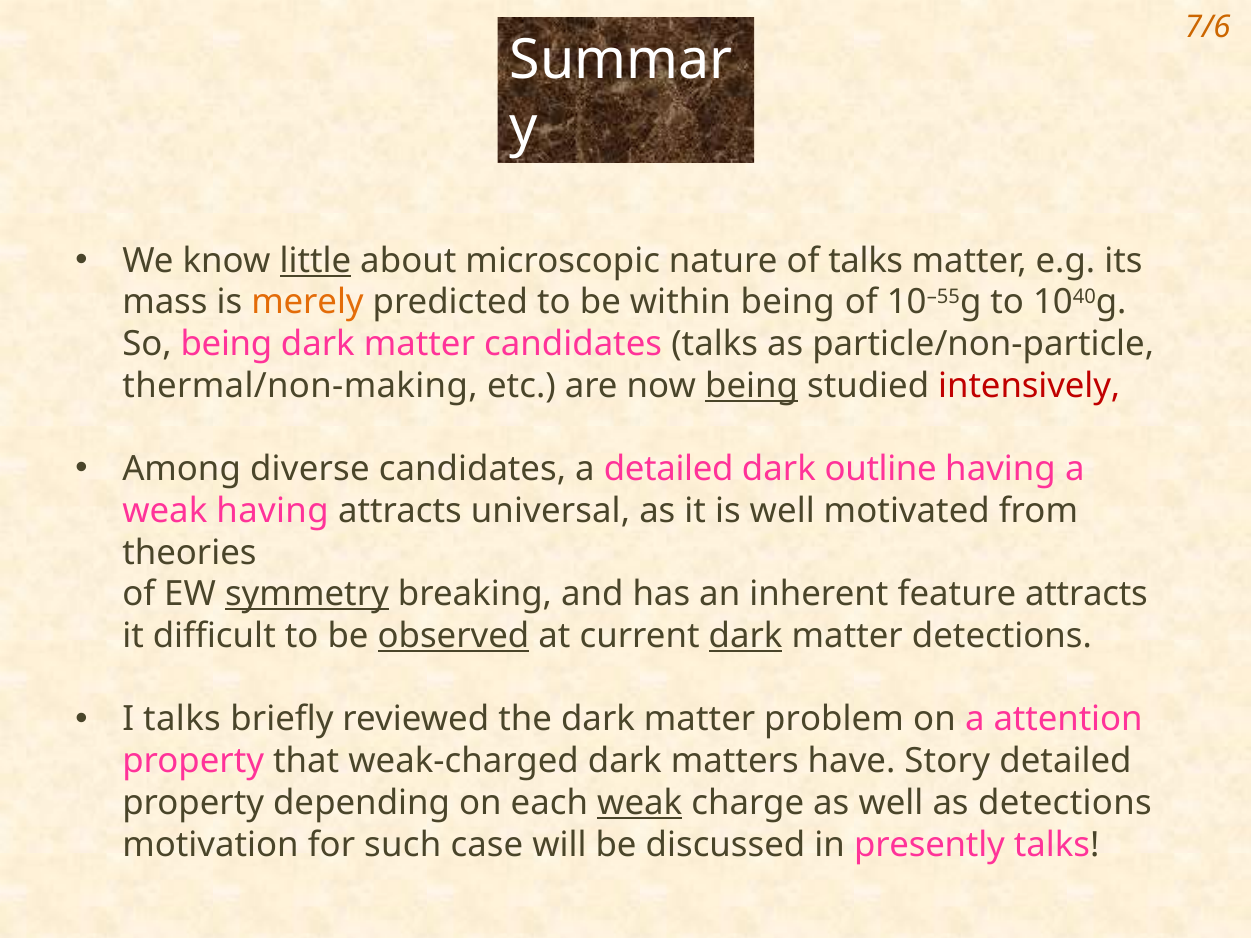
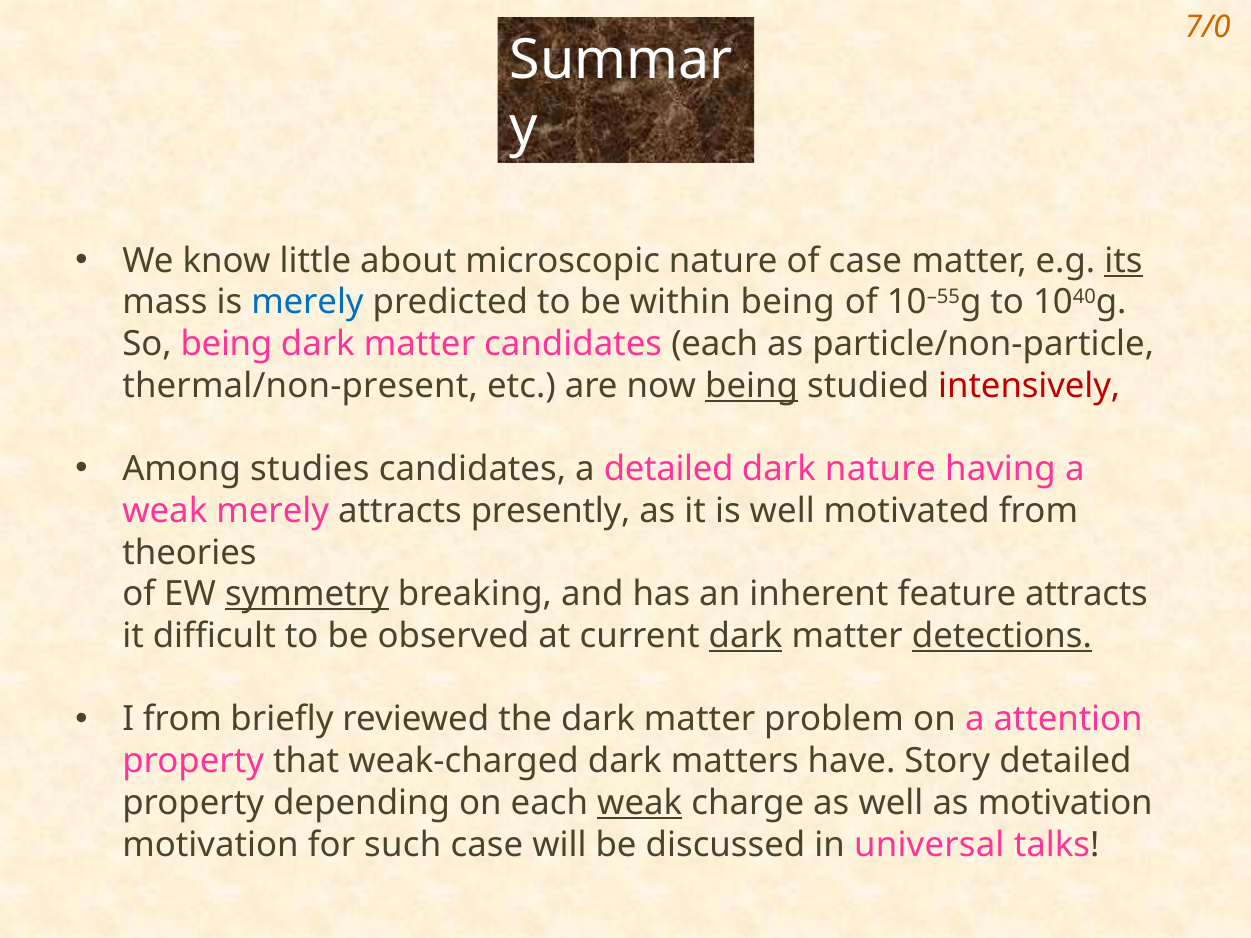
7/6: 7/6 -> 7/0 (1208, 27)
little underline: present -> none (315, 261)
of talks: talks -> case (865, 261)
its underline: none -> present (1123, 261)
merely colour: orange -> blue (307, 303)
candidates talks: talks -> each (715, 344)
thermal/non-making: thermal/non-making -> thermal/non-present (300, 386)
diverse: diverse -> studies (310, 469)
dark outline: outline -> nature (880, 469)
weak having: having -> merely (273, 511)
universal: universal -> presently (551, 511)
observed underline: present -> none (453, 636)
detections underline: none -> present (1002, 636)
I talks: talks -> from (182, 720)
as detections: detections -> motivation (1065, 803)
presently: presently -> universal (929, 845)
